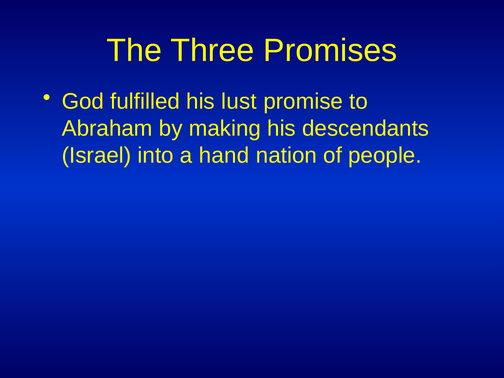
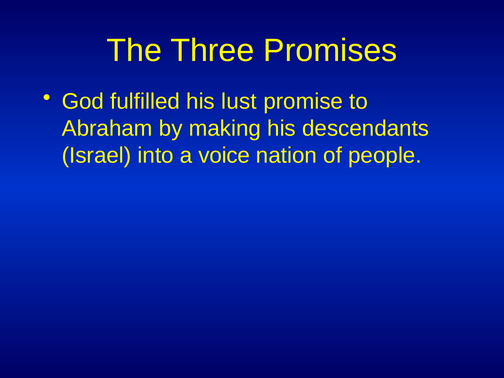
hand: hand -> voice (224, 155)
